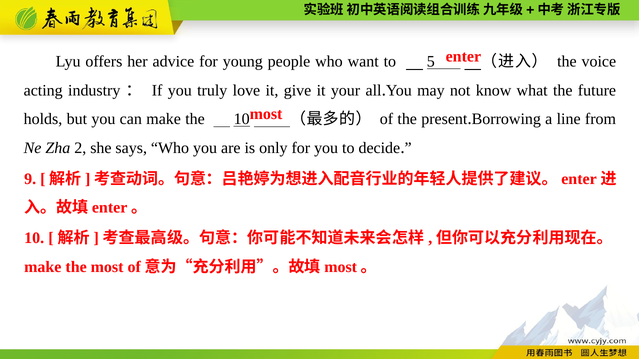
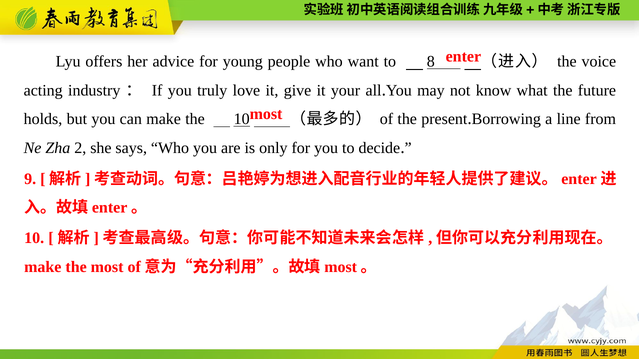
5: 5 -> 8 (431, 62)
